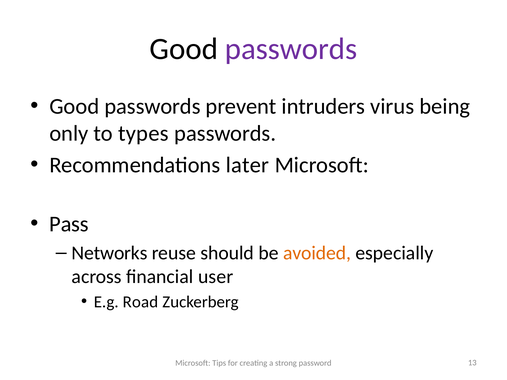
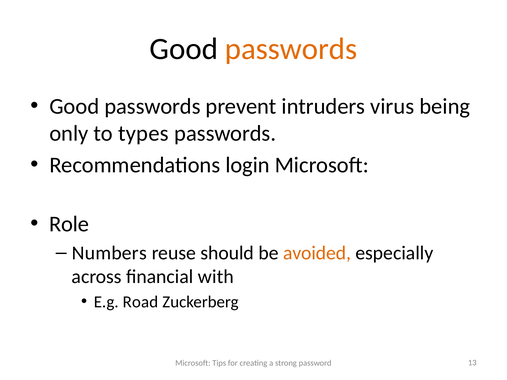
passwords colour: purple -> orange (291, 49)
later: later -> login (248, 165)
Pass: Pass -> Role (69, 224)
Networks: Networks -> Numbers (109, 253)
user: user -> with (216, 277)
